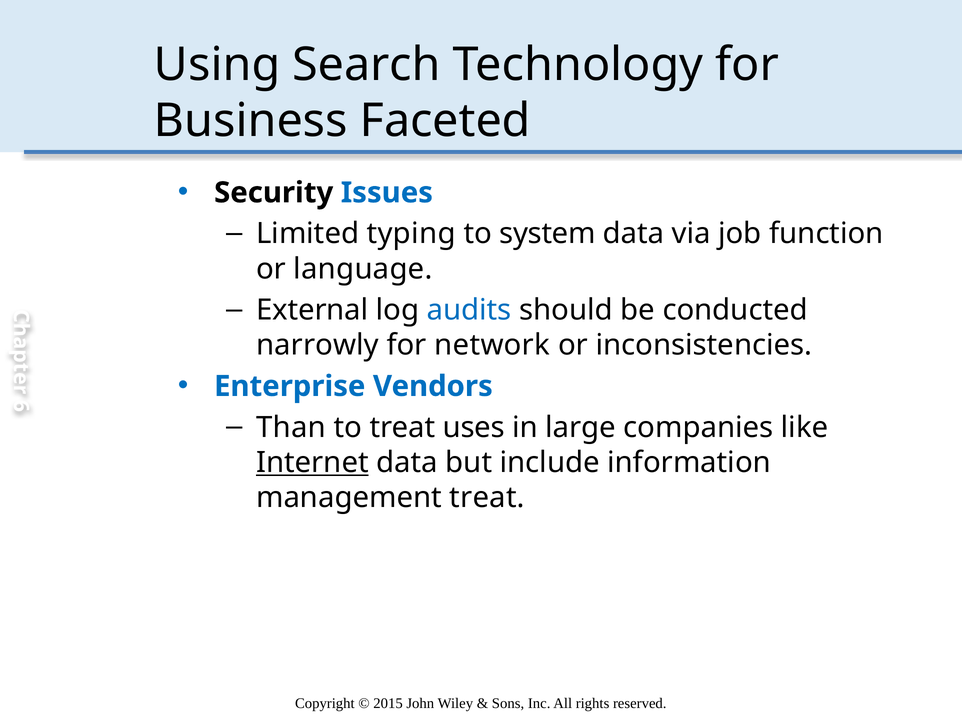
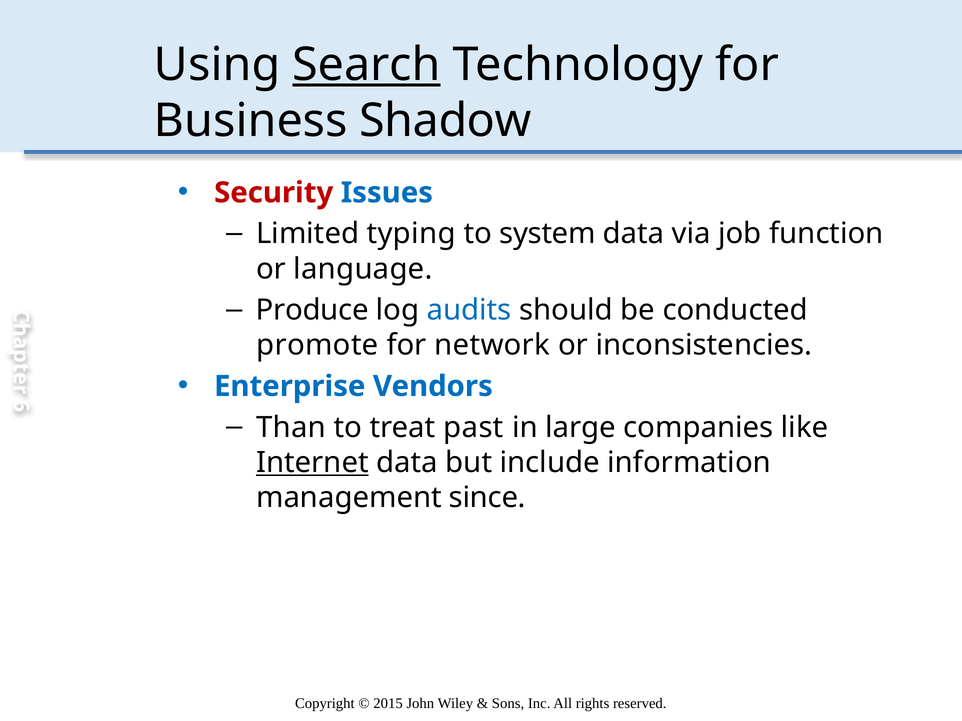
Search underline: none -> present (367, 65)
Faceted: Faceted -> Shadow (445, 121)
Security colour: black -> red (274, 193)
External: External -> Produce (312, 310)
narrowly: narrowly -> promote (317, 345)
uses: uses -> past (474, 428)
management treat: treat -> since (487, 498)
